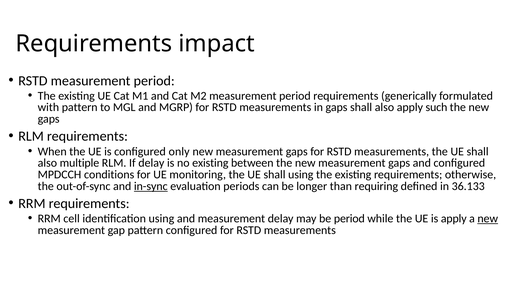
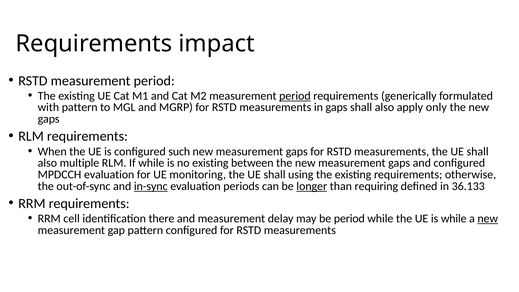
period underline: none -> present (295, 96)
such: such -> only (436, 107)
only: only -> such (179, 151)
If delay: delay -> while (151, 163)
MPDCCH conditions: conditions -> evaluation (109, 175)
longer underline: none -> present (312, 186)
identification using: using -> there (161, 219)
is apply: apply -> while (454, 219)
